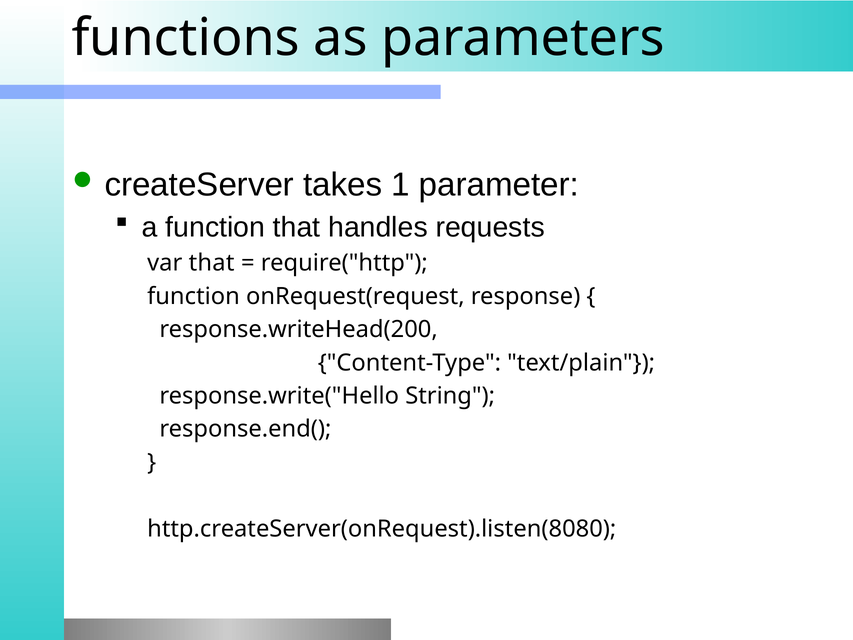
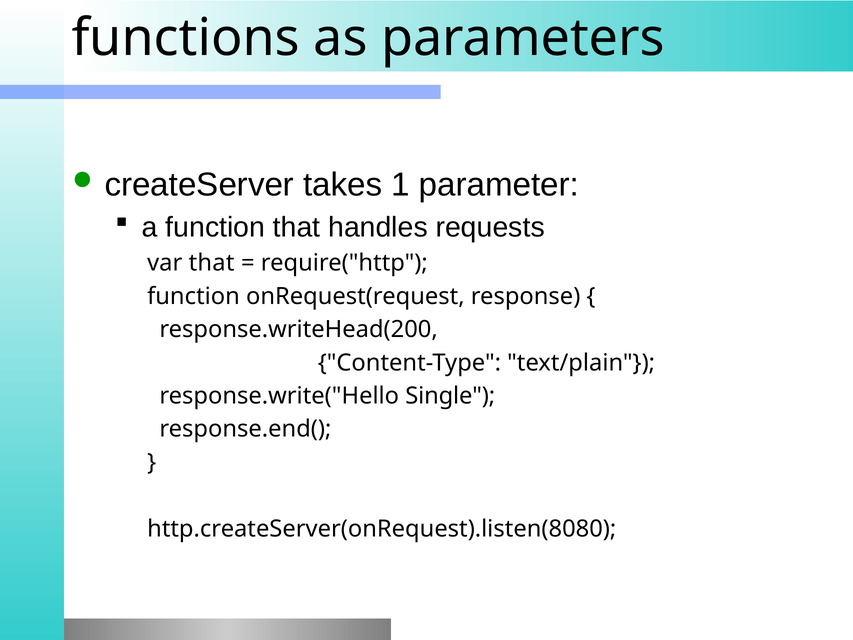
String: String -> Single (450, 396)
